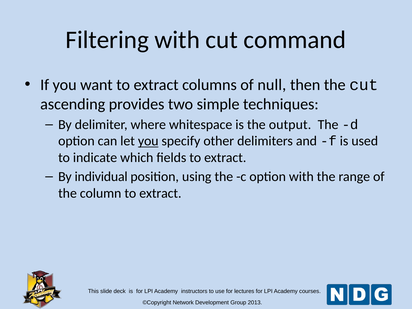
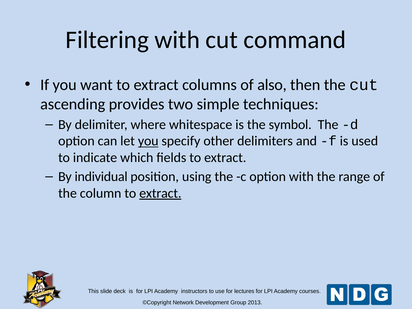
null: null -> also (272, 85)
output: output -> symbol (290, 125)
extract underline: none -> present (160, 193)
